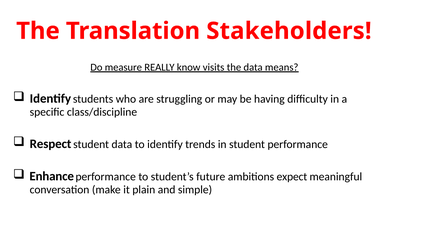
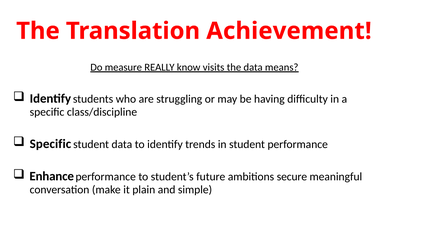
Stakeholders: Stakeholders -> Achievement (289, 31)
Respect: Respect -> Specific (50, 144)
expect: expect -> secure (292, 177)
